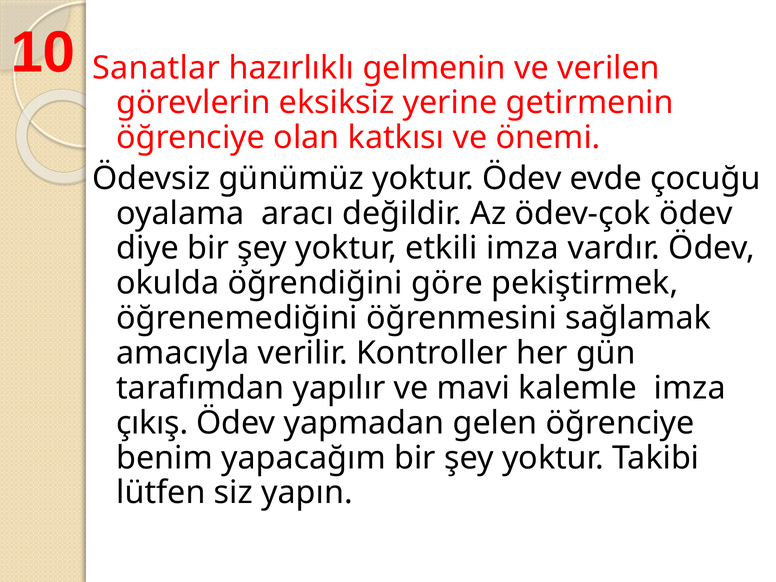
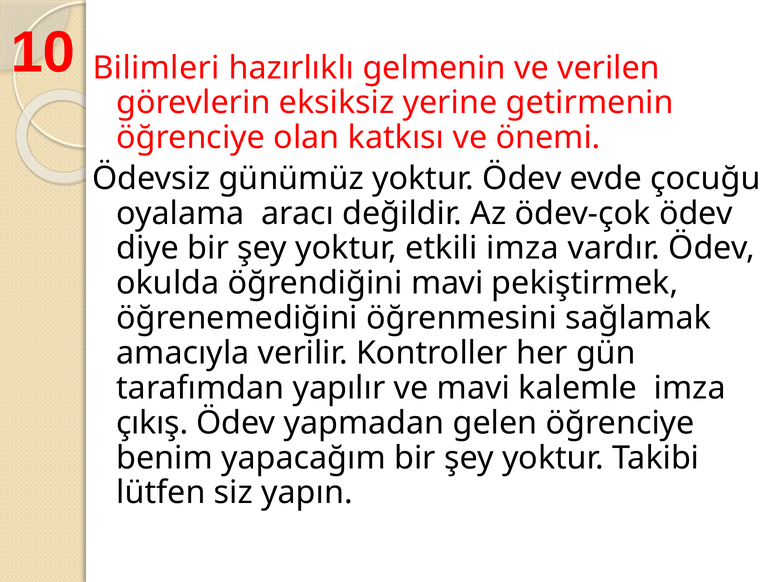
Sanatlar: Sanatlar -> Bilimleri (156, 68)
öğrendiğini göre: göre -> mavi (447, 283)
